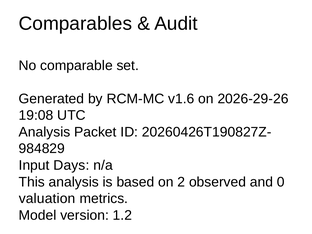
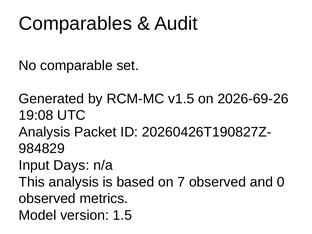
v1.6: v1.6 -> v1.5 (181, 99)
2026-29-26: 2026-29-26 -> 2026-69-26 (253, 99)
2: 2 -> 7 (181, 182)
valuation: valuation -> observed (47, 199)
1.2: 1.2 -> 1.5 (122, 215)
